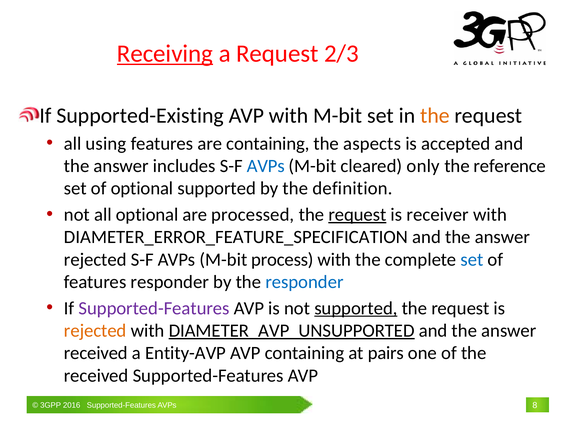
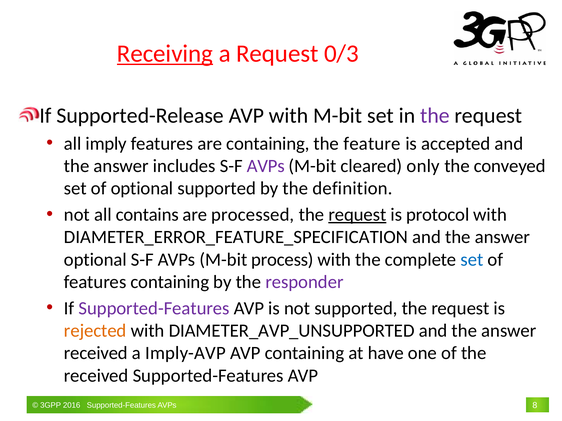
2/3: 2/3 -> 0/3 (341, 54)
Supported-Existing: Supported-Existing -> Supported-Release (140, 116)
the colour: orange -> purple (435, 116)
using: using -> imply (106, 144)
aspects: aspects -> feature (372, 144)
AVPs colour: blue -> purple (266, 166)
reference: reference -> conveyed (510, 166)
all optional: optional -> contains (147, 215)
receiver: receiver -> protocol (438, 215)
rejected: rejected -> optional (95, 260)
features responder: responder -> containing (170, 282)
responder colour: blue -> purple (304, 282)
supported underline: present -> none (356, 309)
DIAMETER_AVP_UNSUPPORTED underline: present -> none (292, 331)
Entity-AVP: Entity-AVP -> Imply-AVP (185, 353)
pairs: pairs -> have (386, 353)
